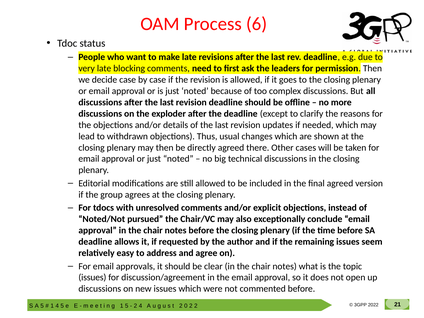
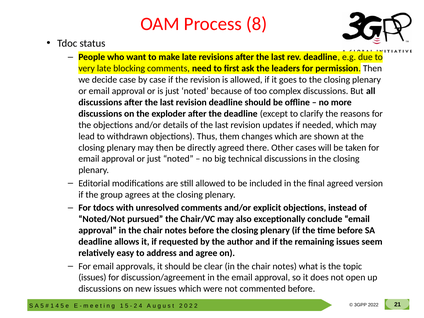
6: 6 -> 8 (257, 24)
usual: usual -> them (229, 136)
